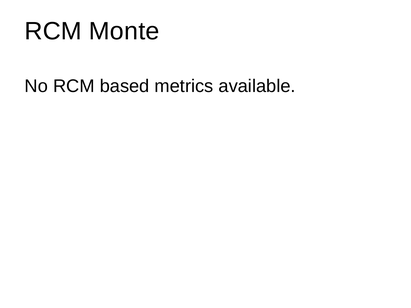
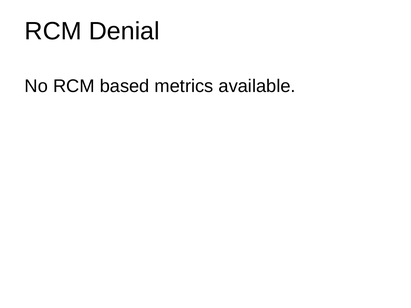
Monte: Monte -> Denial (124, 31)
